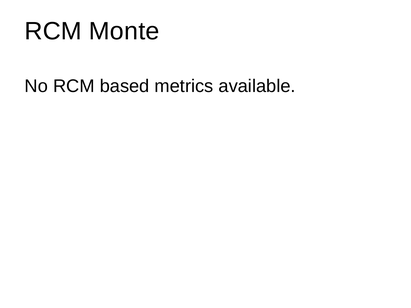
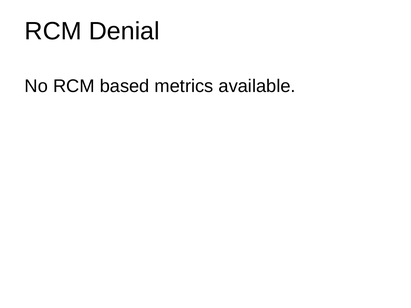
Monte: Monte -> Denial (124, 31)
